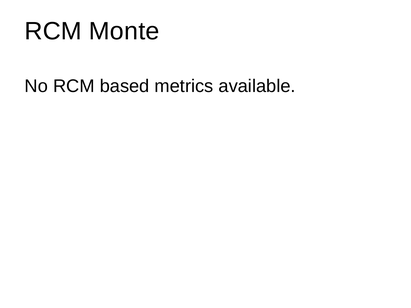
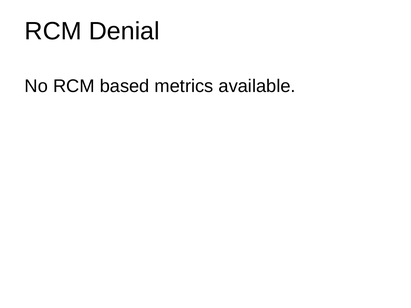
Monte: Monte -> Denial (124, 31)
